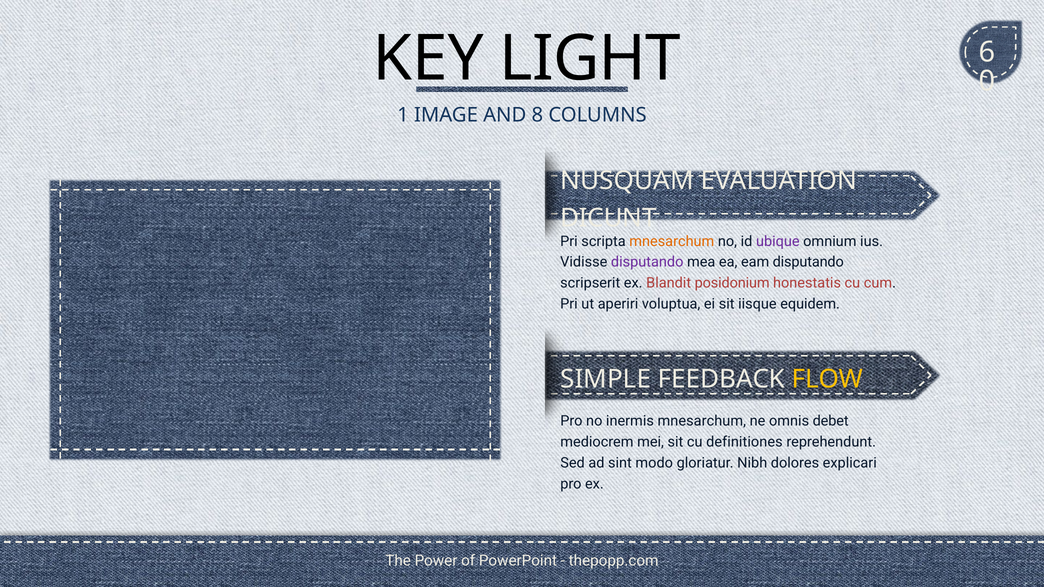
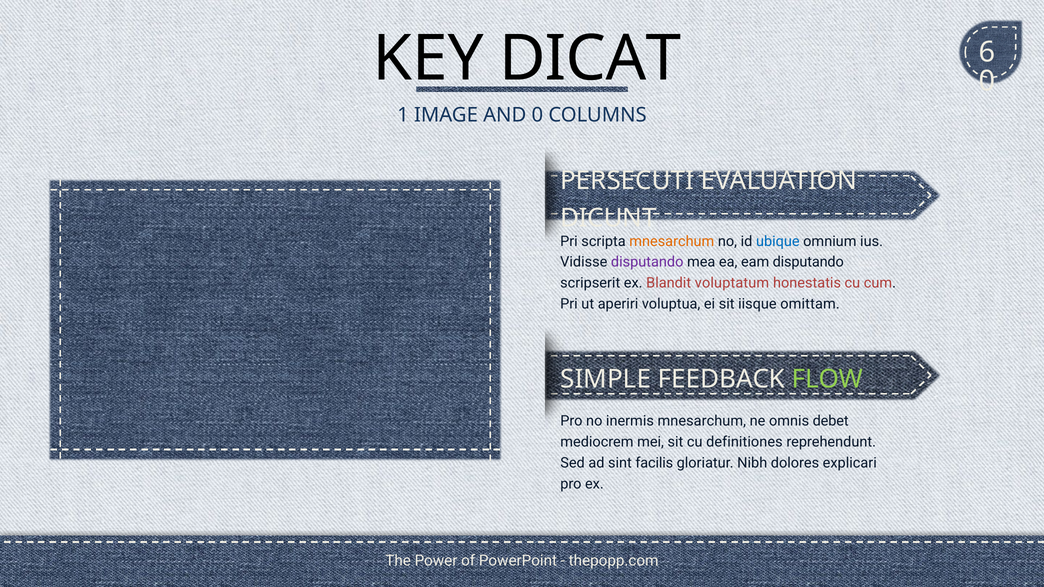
LIGHT: LIGHT -> DICAT (590, 59)
AND 8: 8 -> 0 (537, 115)
NUSQUAM: NUSQUAM -> PERSECUTI (627, 181)
ubique colour: purple -> blue (778, 241)
posidonium: posidonium -> voluptatum (732, 283)
equidem: equidem -> omittam (810, 304)
FLOW colour: yellow -> light green (828, 379)
modo: modo -> facilis (654, 463)
